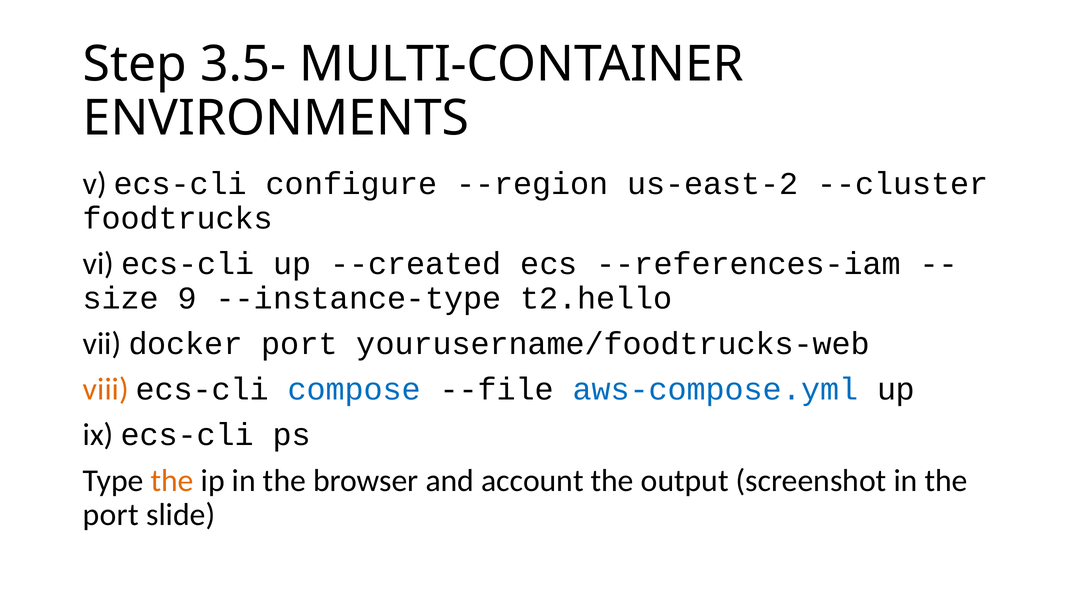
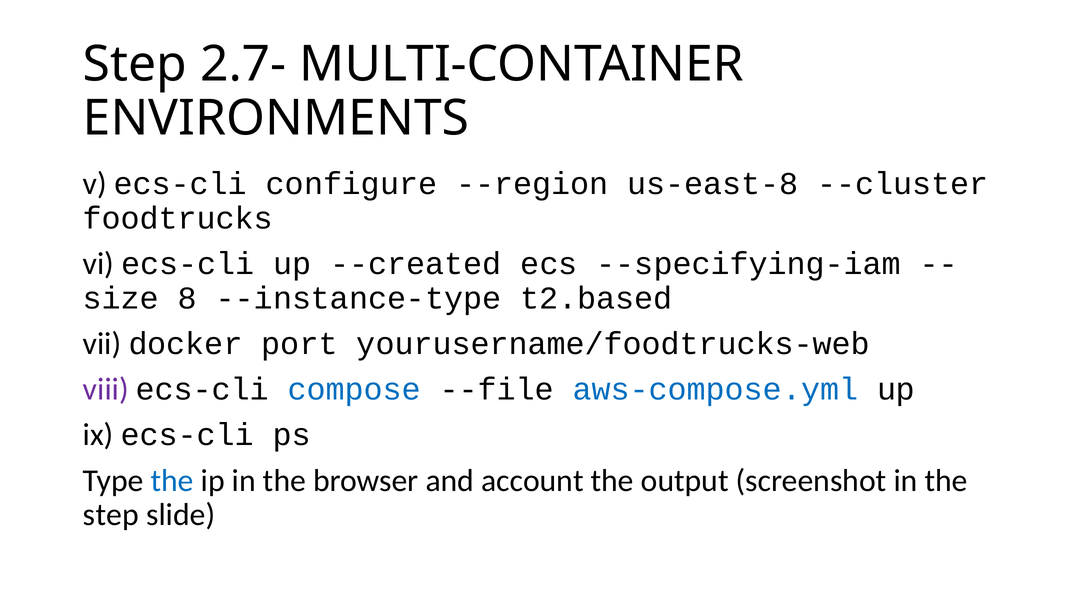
3.5-: 3.5- -> 2.7- (243, 64)
us-east-2: us-east-2 -> us-east-8 (713, 184)
--references-iam: --references-iam -> --specifying-iam (749, 264)
9: 9 -> 8 (187, 298)
t2.hello: t2.hello -> t2.based (596, 298)
viii colour: orange -> purple (106, 389)
the colour: orange -> blue (172, 481)
port: port -> step (111, 515)
